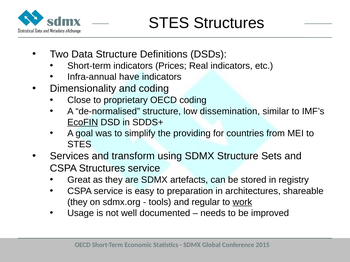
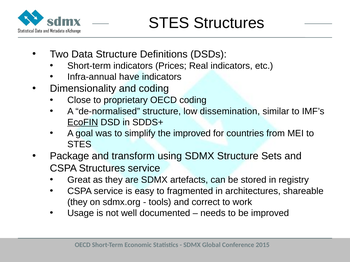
the providing: providing -> improved (192, 134)
Services: Services -> Package (69, 156)
preparation: preparation -> fragmented (190, 191)
regular: regular -> correct (206, 202)
work underline: present -> none (242, 202)
